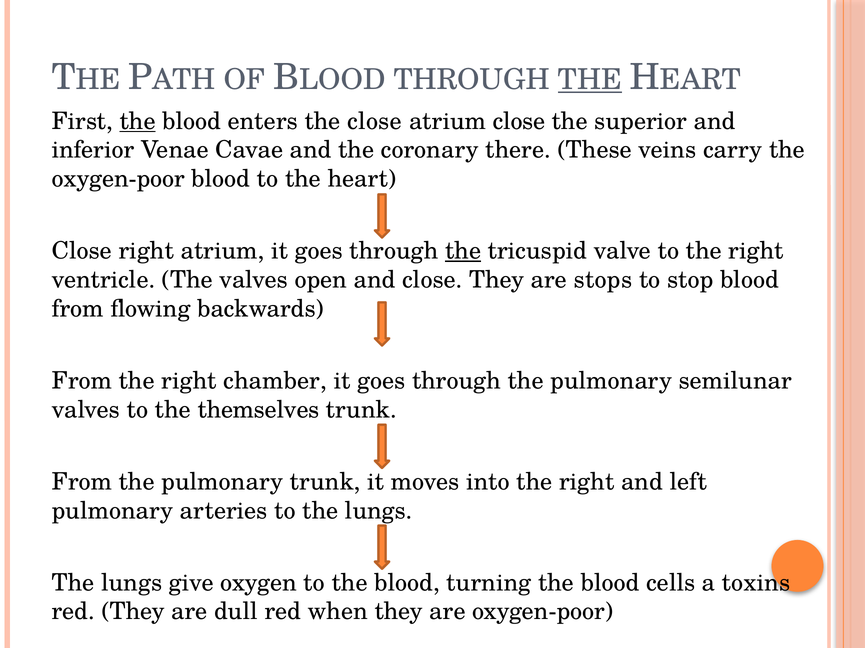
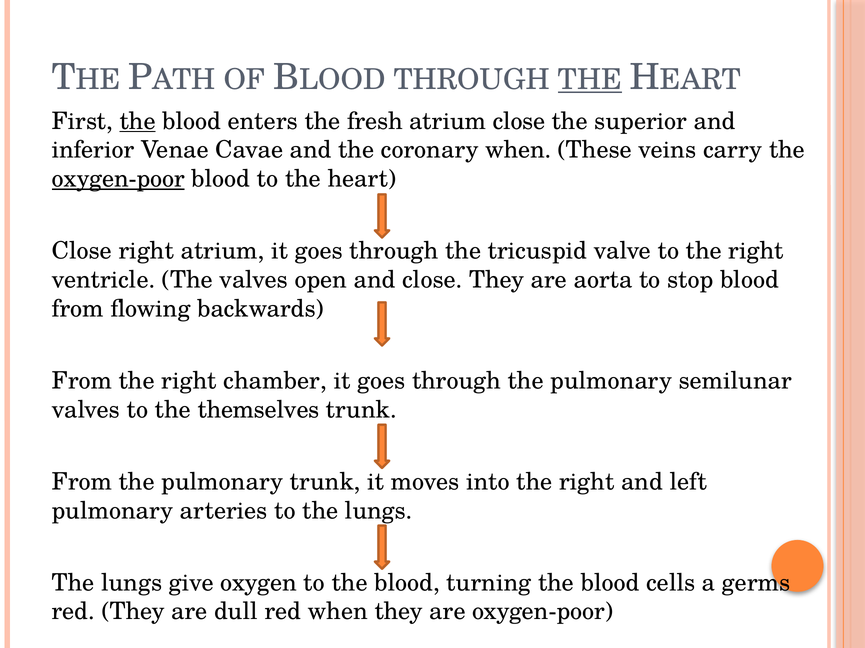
the close: close -> fresh (375, 121)
coronary there: there -> when (518, 150)
oxygen-poor underline: none -> present (118, 179)
the underline: present -> none (463, 251)
stops: stops -> aorta (603, 280)
toxins: toxins -> germs (756, 583)
